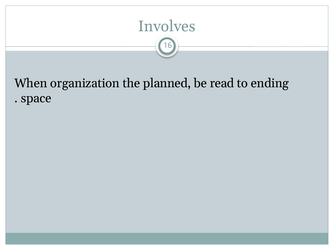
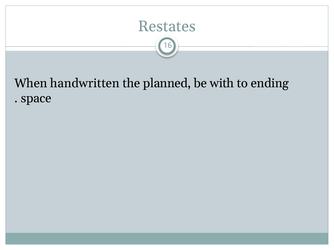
Involves: Involves -> Restates (167, 26)
organization: organization -> handwritten (85, 83)
read: read -> with (222, 83)
